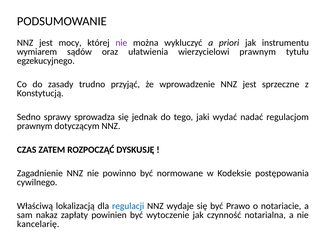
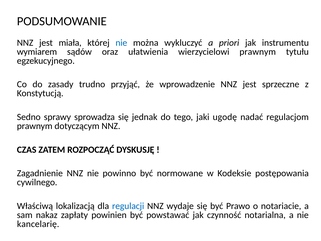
mocy: mocy -> miała (70, 43)
nie colour: purple -> blue (121, 43)
wydać: wydać -> ugodę (225, 117)
wytoczenie: wytoczenie -> powstawać (168, 215)
